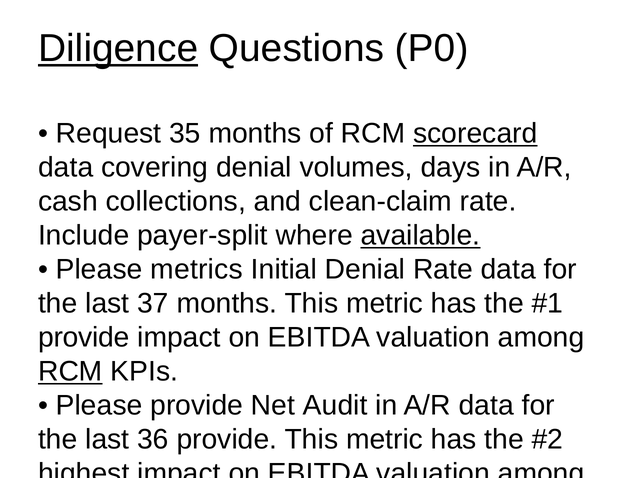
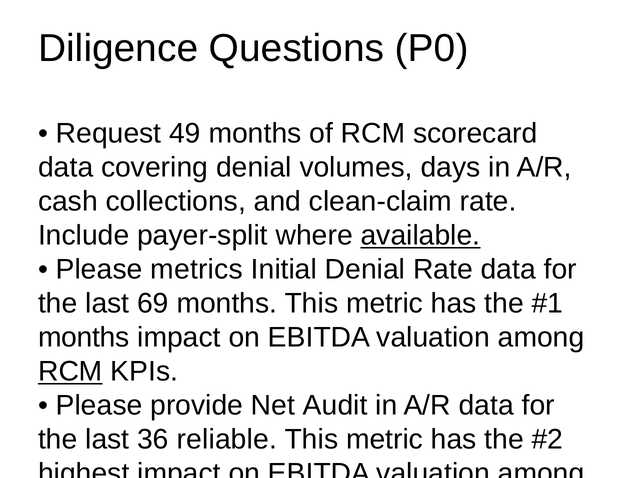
Diligence underline: present -> none (118, 48)
35: 35 -> 49 (185, 134)
scorecard underline: present -> none (475, 134)
37: 37 -> 69 (153, 303)
provide: provide -> months (84, 337)
36 provide: provide -> reliable (227, 439)
